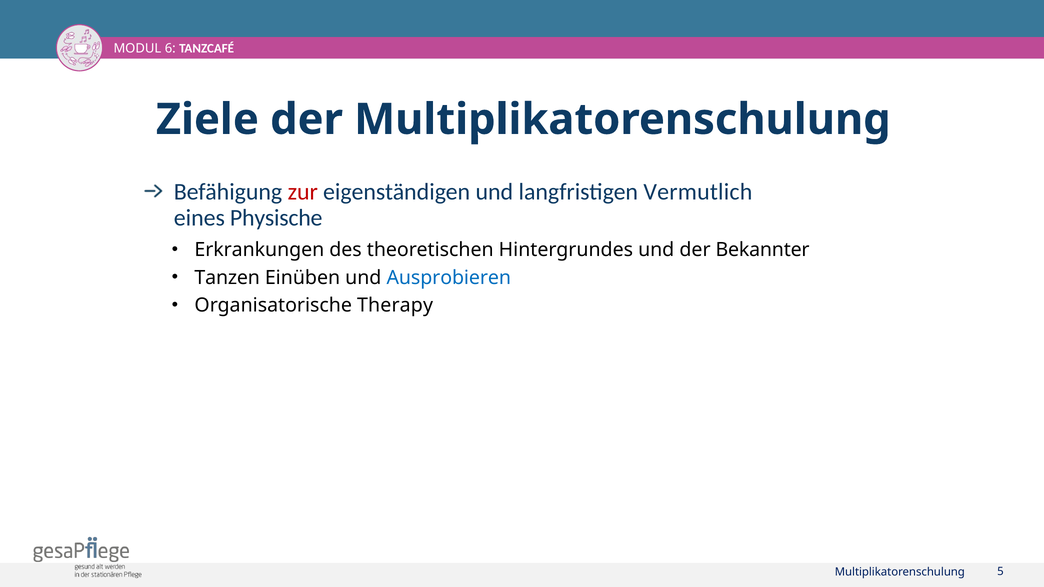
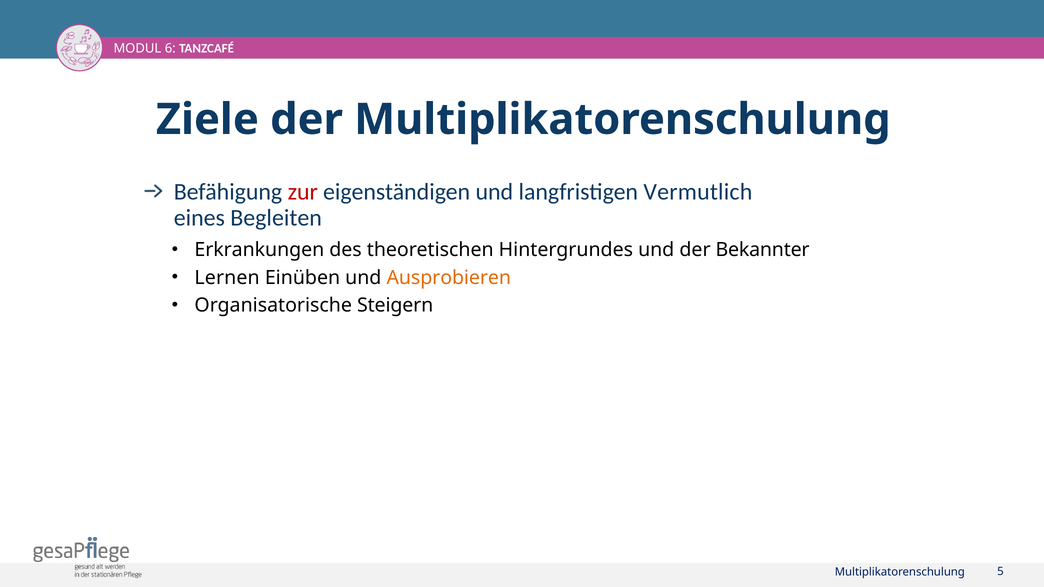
Physische: Physische -> Begleiten (276, 218)
Tanzen: Tanzen -> Lernen (227, 278)
Ausprobieren colour: blue -> orange (449, 278)
Therapy: Therapy -> Steigern (395, 306)
